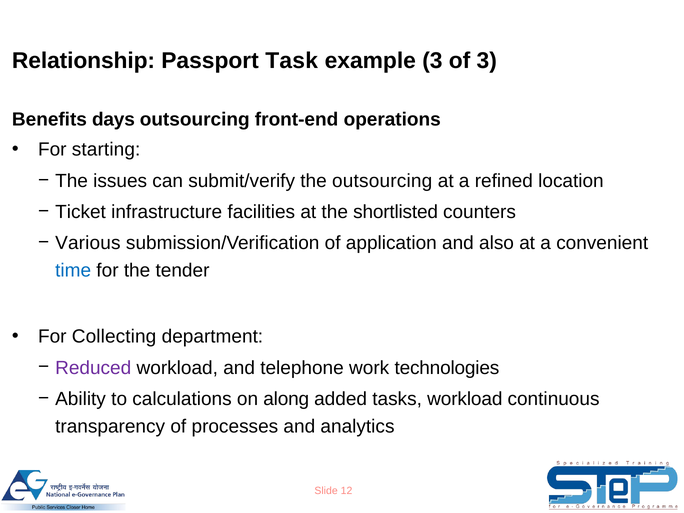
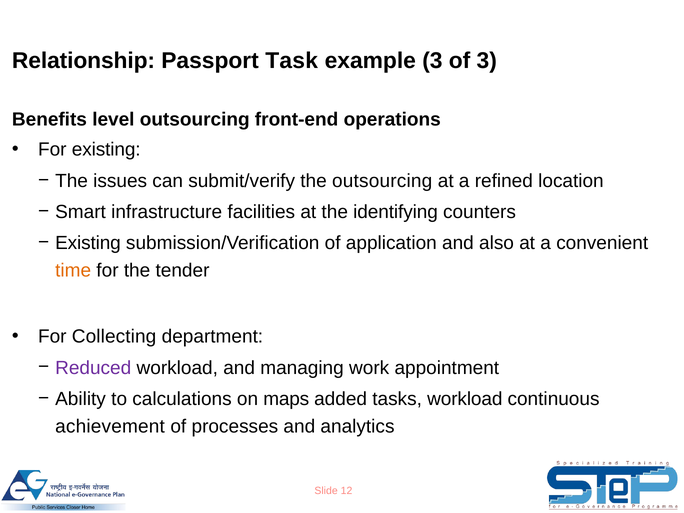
days: days -> level (113, 119)
For starting: starting -> existing (106, 150)
Ticket: Ticket -> Smart (81, 212)
shortlisted: shortlisted -> identifying (396, 212)
Various: Various -> Existing (88, 243)
time colour: blue -> orange (73, 271)
telephone: telephone -> managing (302, 368)
technologies: technologies -> appointment (447, 368)
along: along -> maps (286, 399)
transparency: transparency -> achievement (110, 426)
